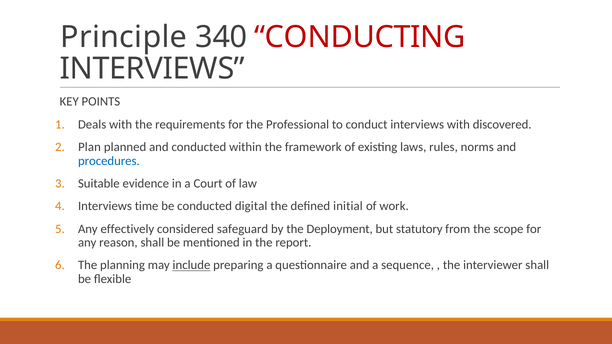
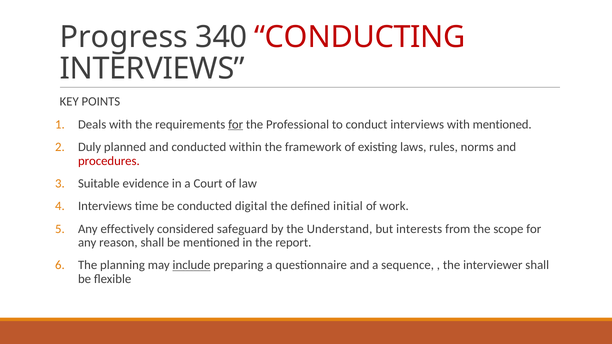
Principle: Principle -> Progress (124, 37)
for underline: none -> present (236, 124)
with discovered: discovered -> mentioned (502, 124)
Plan: Plan -> Duly (90, 147)
procedures colour: blue -> red (109, 161)
Deployment: Deployment -> Understand (340, 229)
statutory: statutory -> interests (419, 229)
